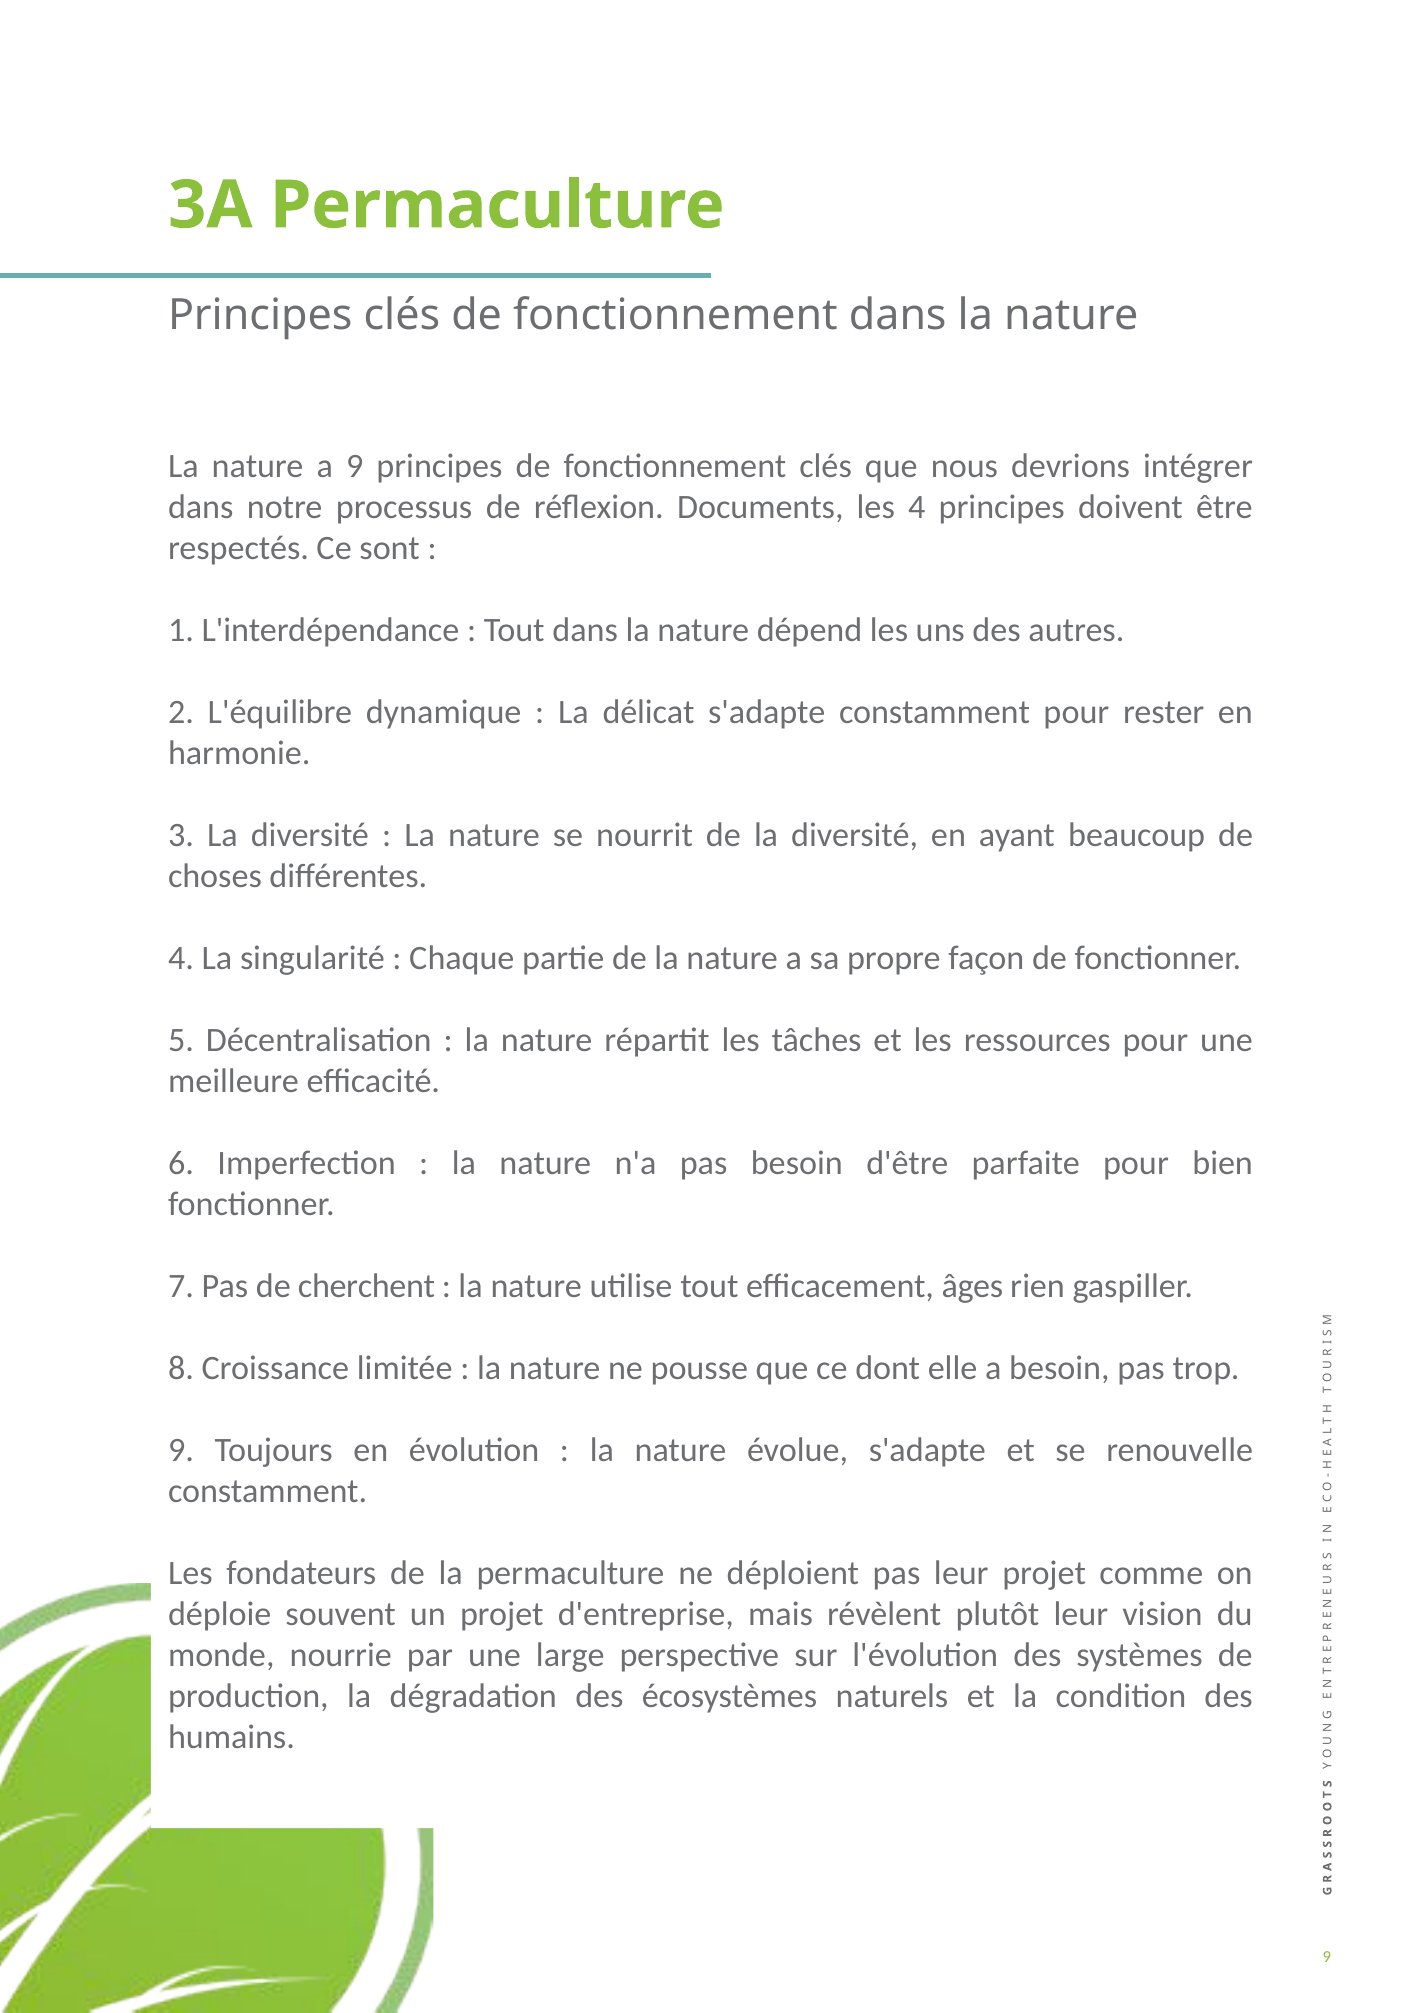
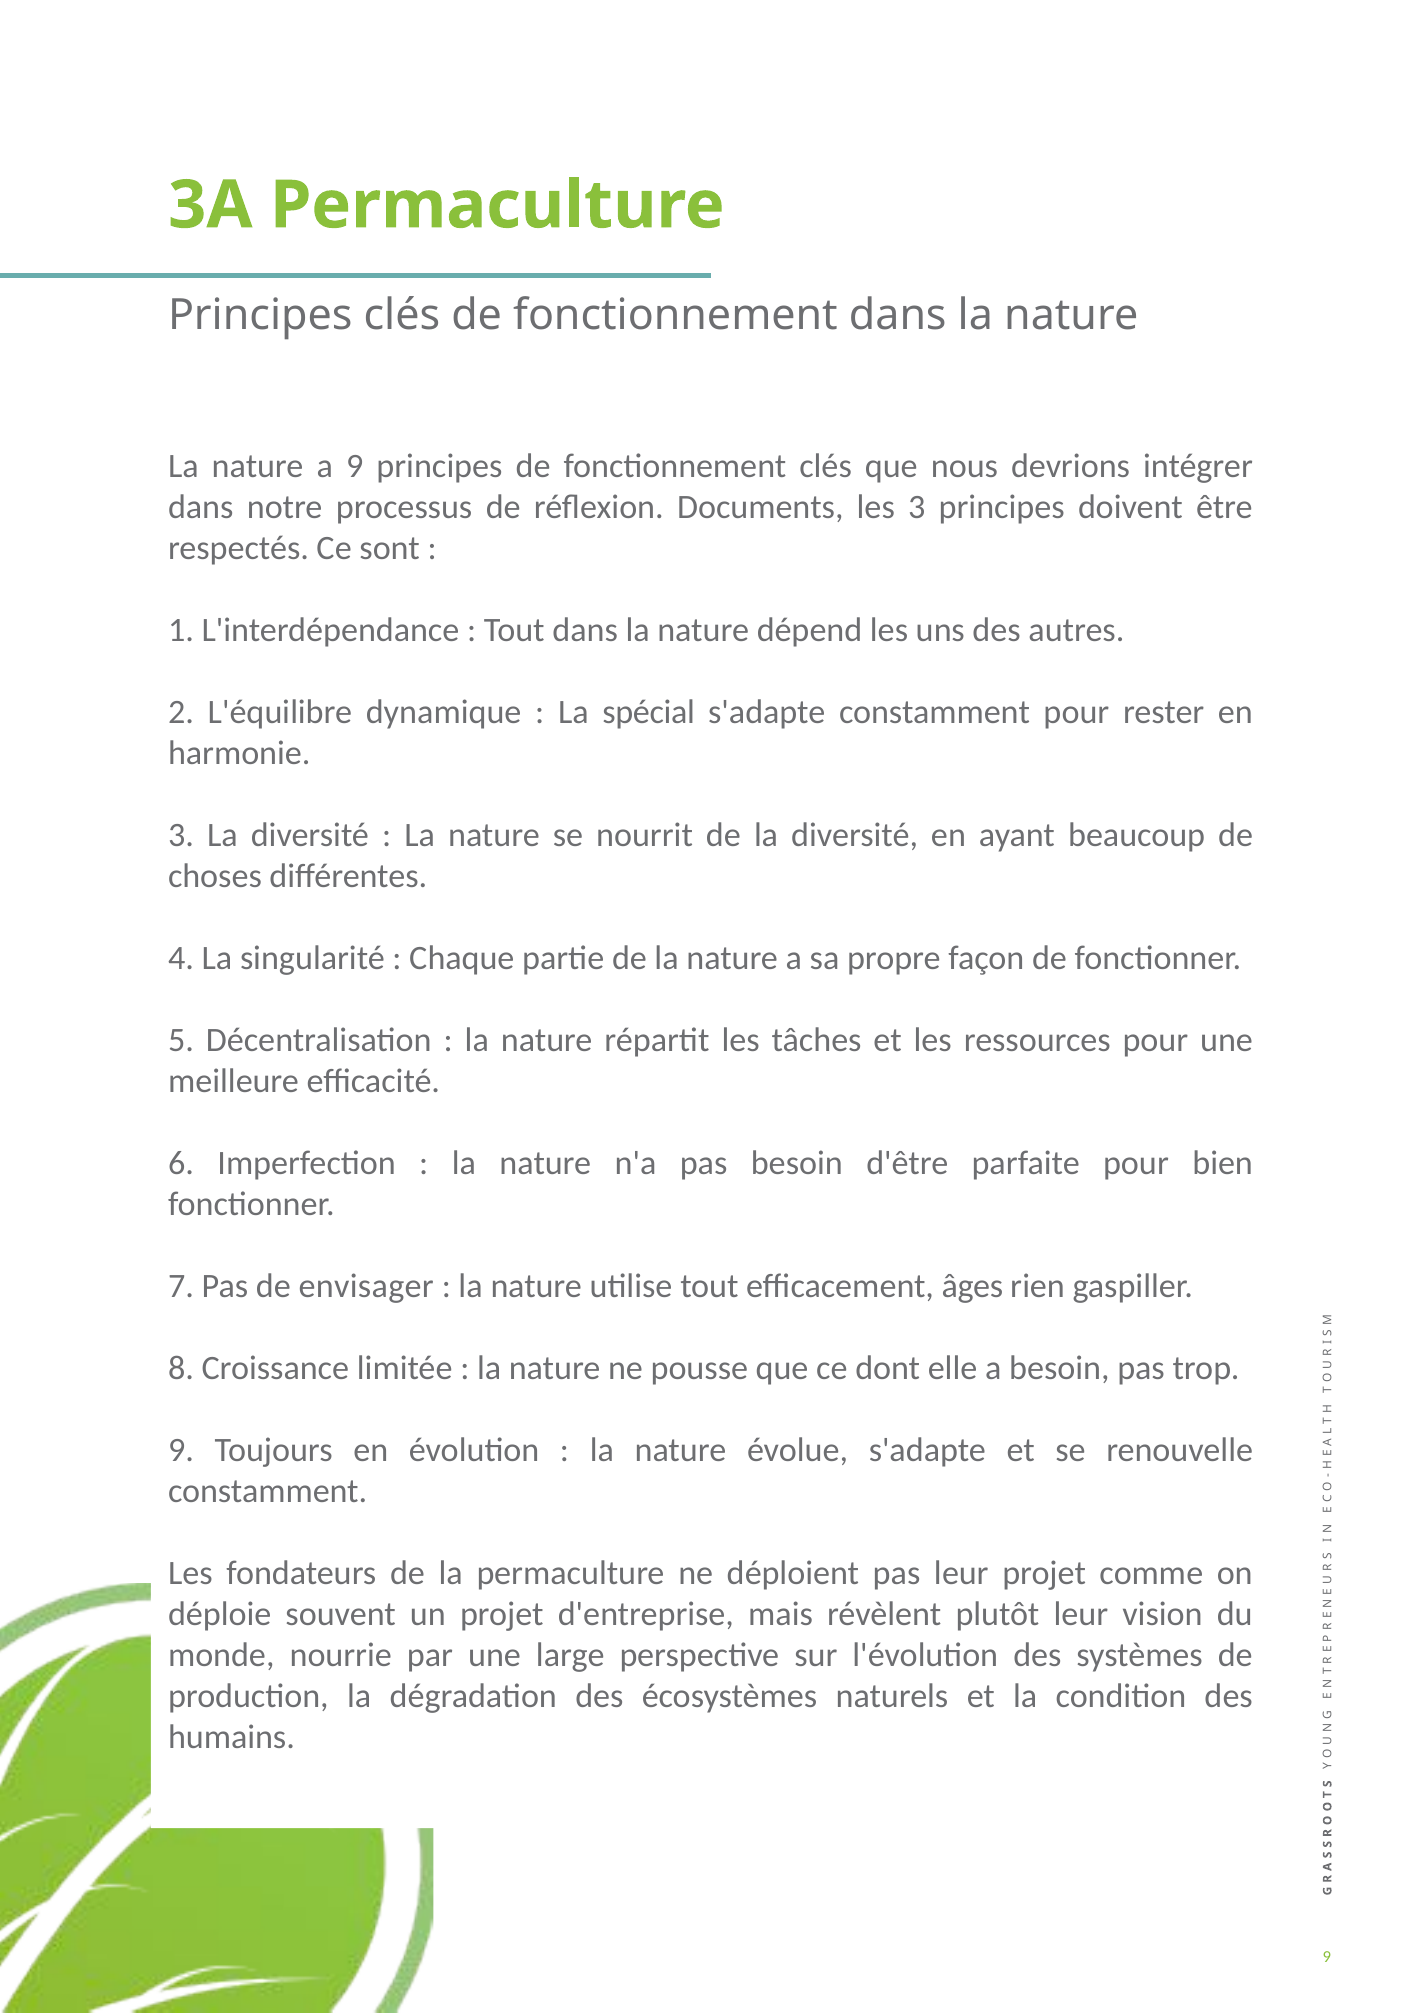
les 4: 4 -> 3 (917, 507)
délicat: délicat -> spécial (649, 712)
cherchent: cherchent -> envisager (366, 1286)
